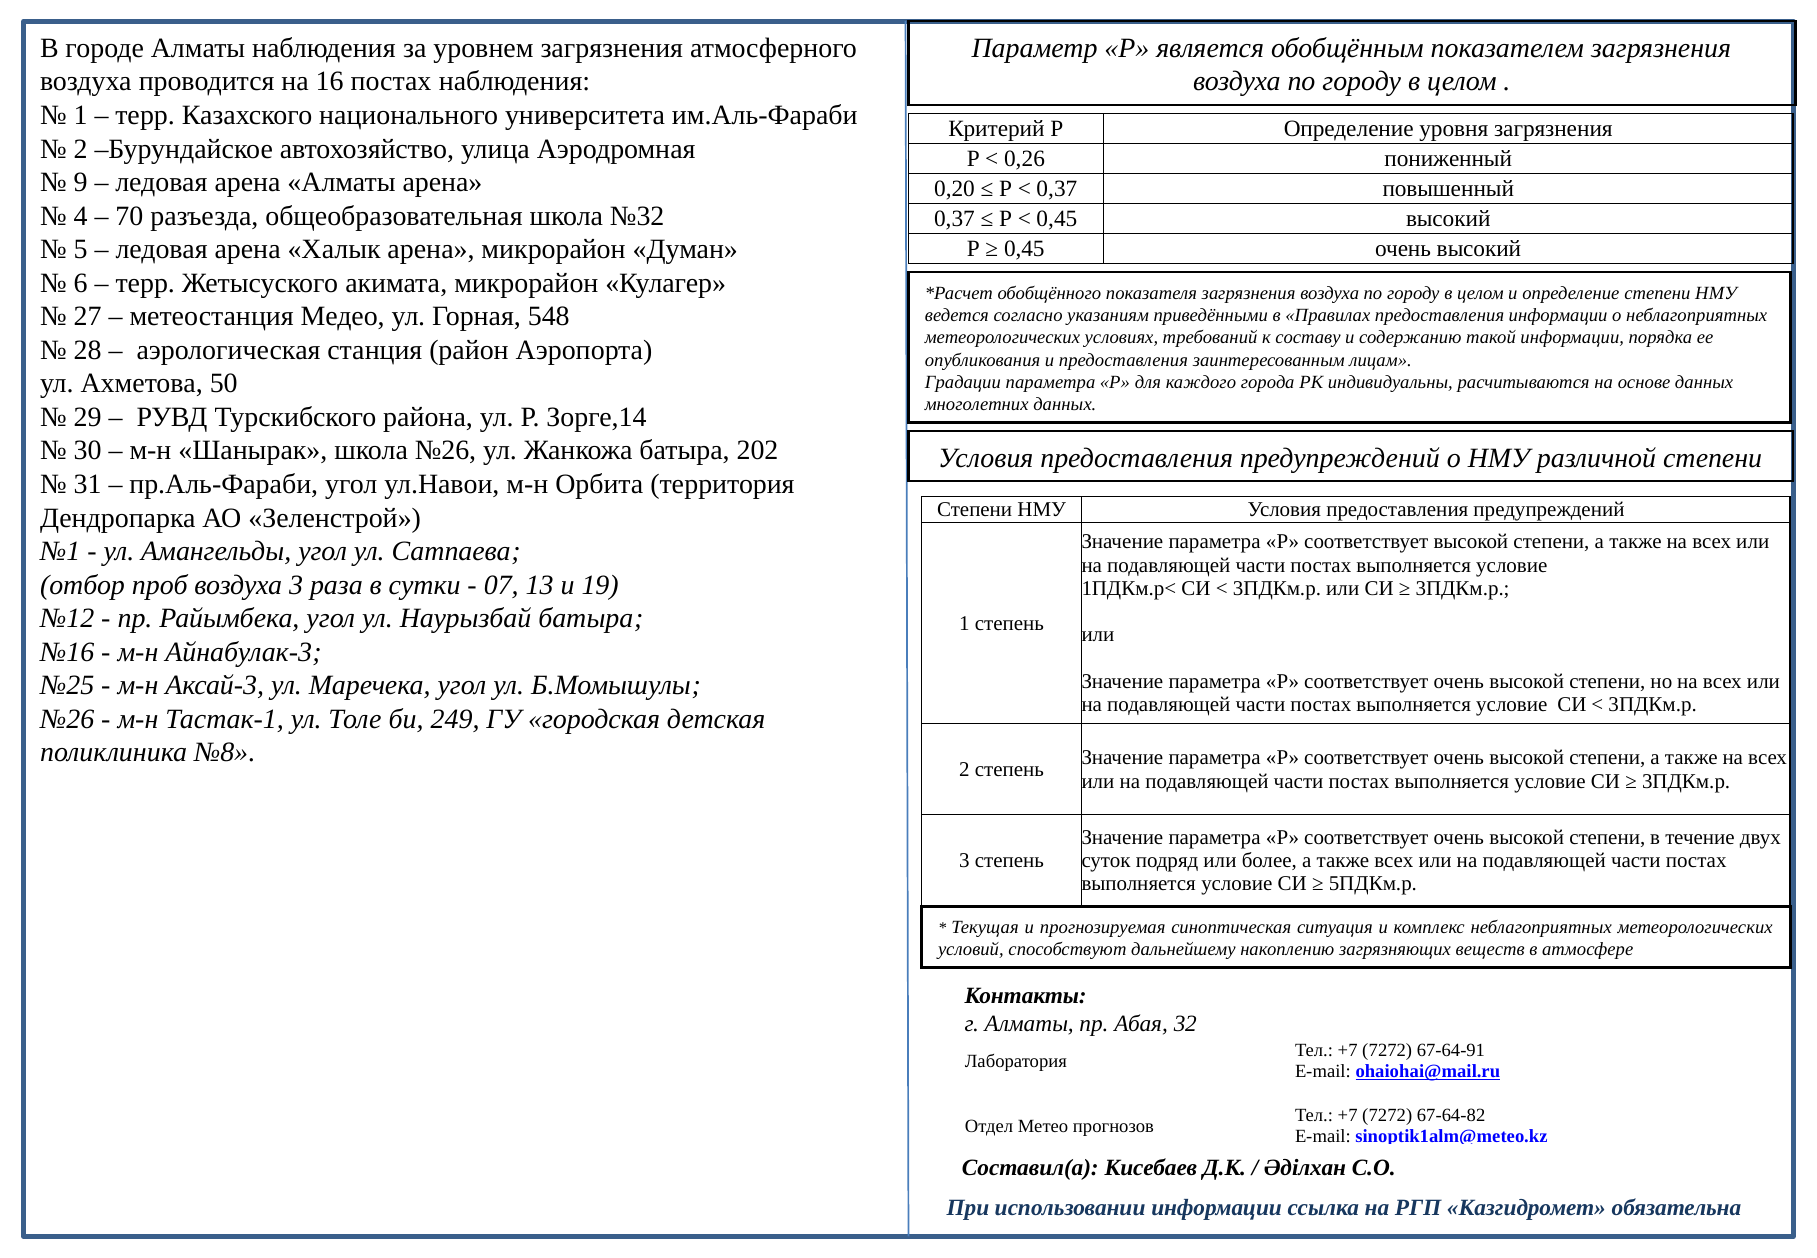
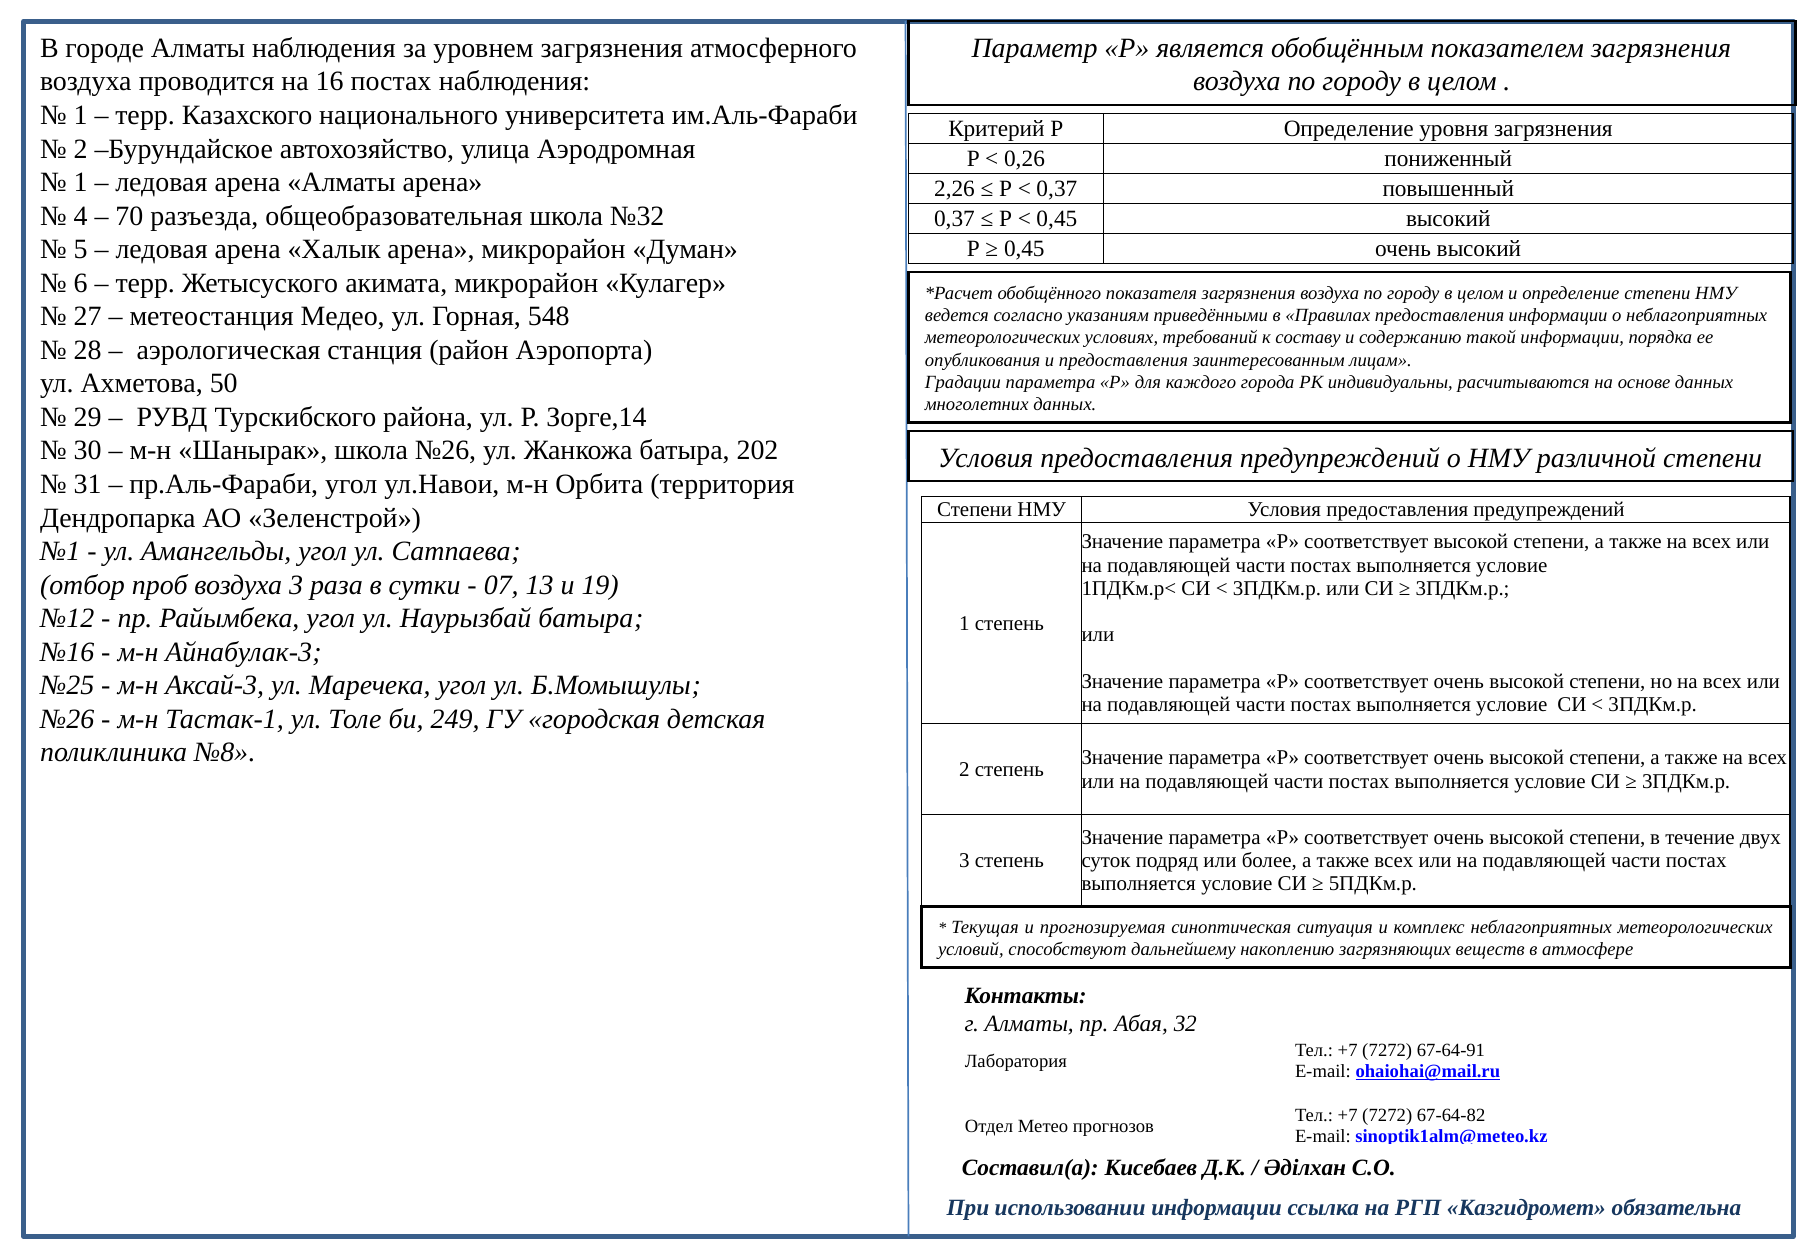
9: 9 -> 1 (81, 182)
0,20: 0,20 -> 2,26 (954, 189)
